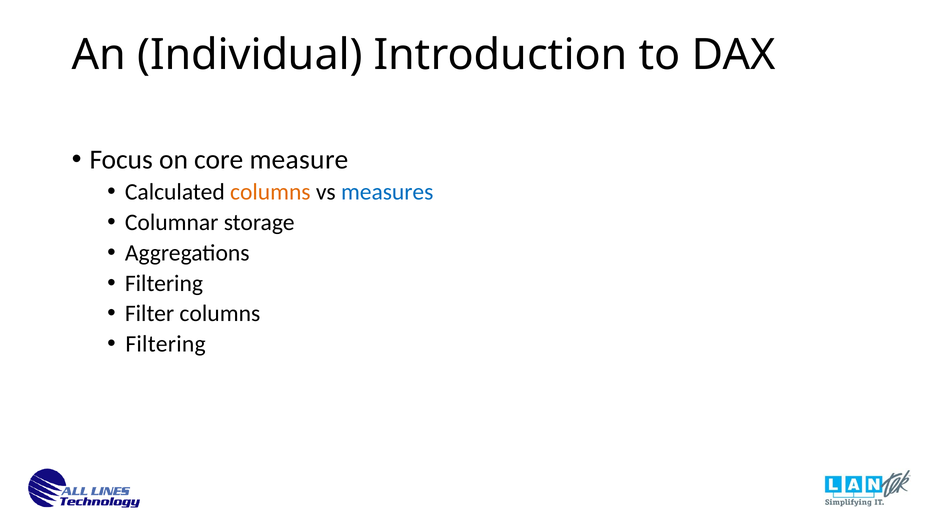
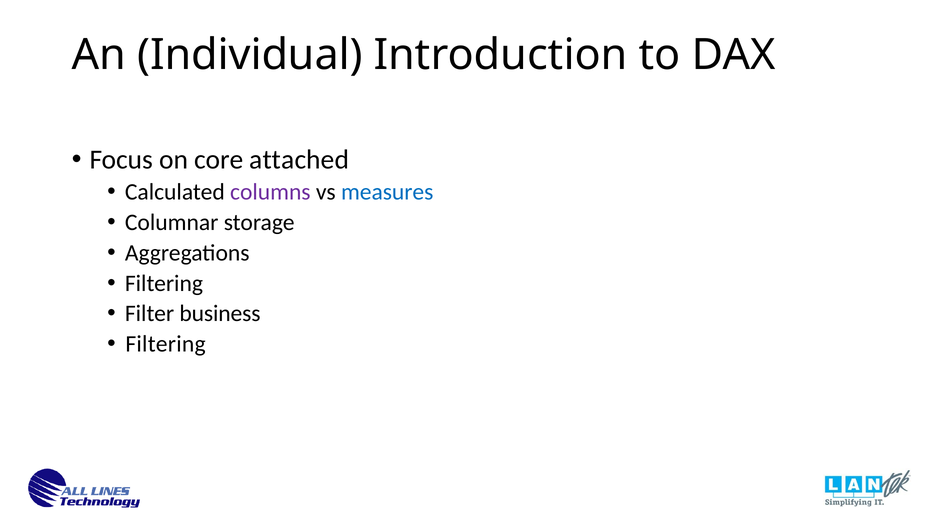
measure: measure -> attached (299, 160)
columns colour: orange -> purple (270, 192)
Filter columns: columns -> business (220, 314)
